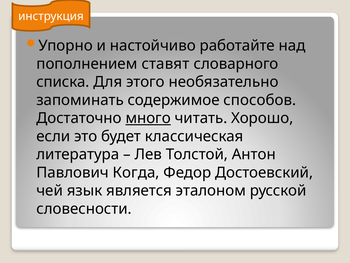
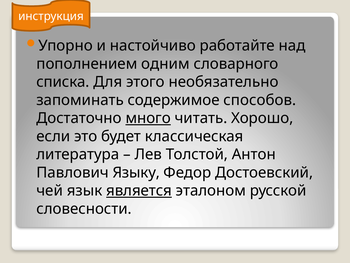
ставят: ставят -> одним (165, 64)
Когда: Когда -> Языку (136, 172)
является underline: none -> present (139, 190)
